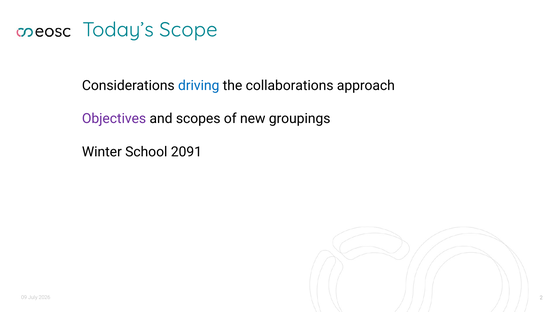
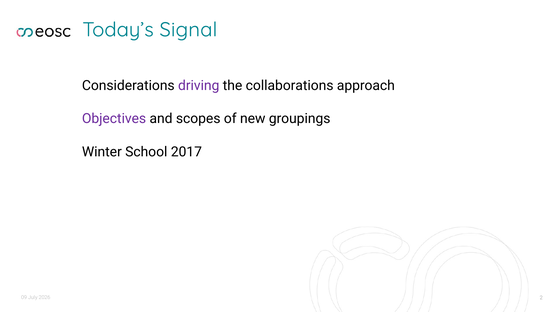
Scope: Scope -> Signal (188, 30)
driving colour: blue -> purple (199, 85)
2091: 2091 -> 2017 (186, 152)
